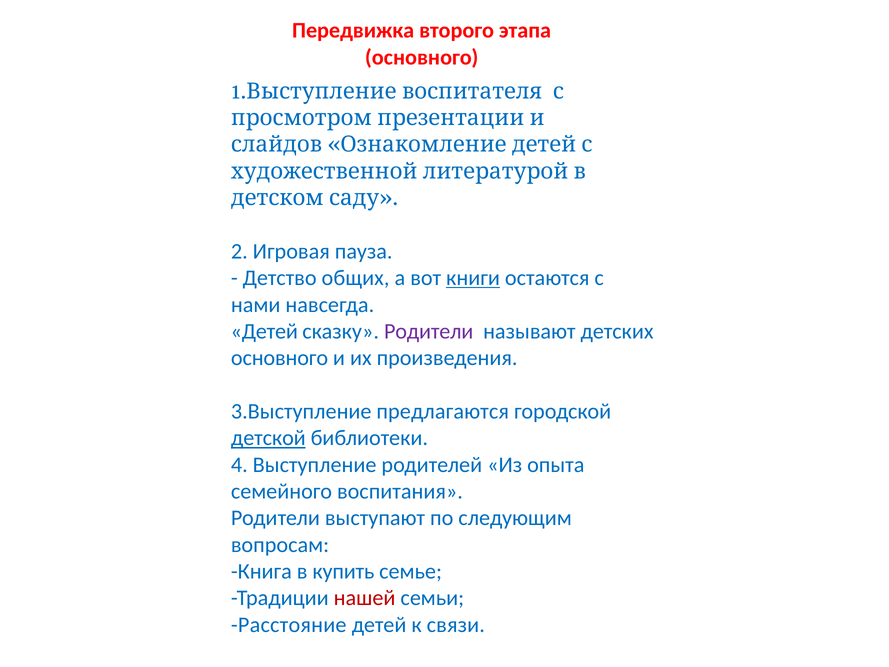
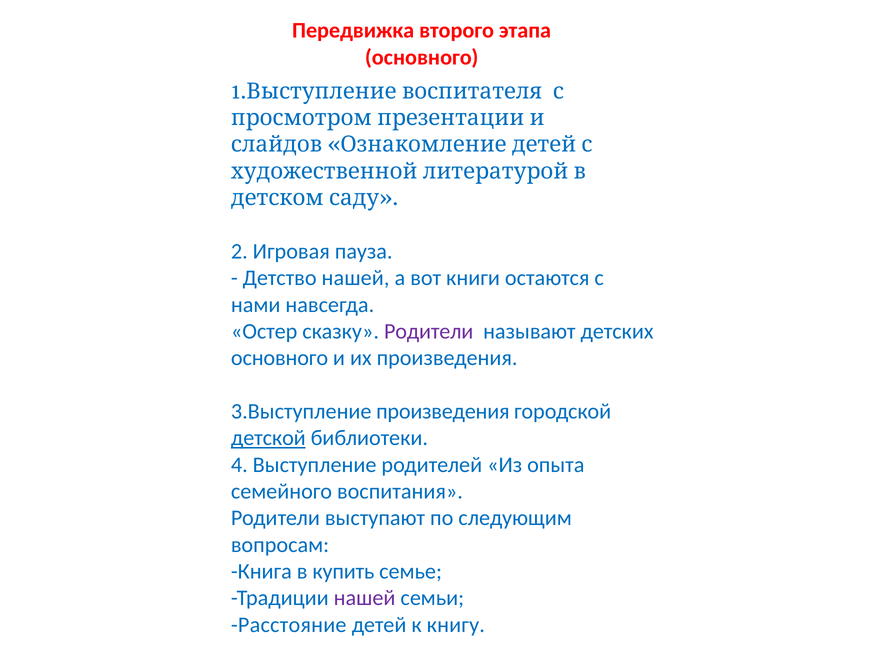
Детство общих: общих -> нашей (356, 278)
книги underline: present -> none (473, 278)
Детей: Детей -> Остер (264, 331)
3.Выступление предлагаются: предлагаются -> произведения (443, 411)
нашей colour: red -> purple (365, 598)
связи: связи -> книгу (456, 625)
